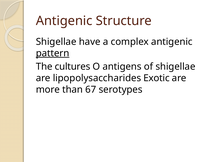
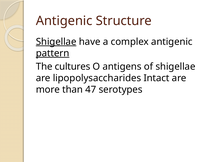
Shigellae underline: none -> present (56, 42)
Exotic: Exotic -> Intact (156, 78)
67: 67 -> 47 (91, 89)
